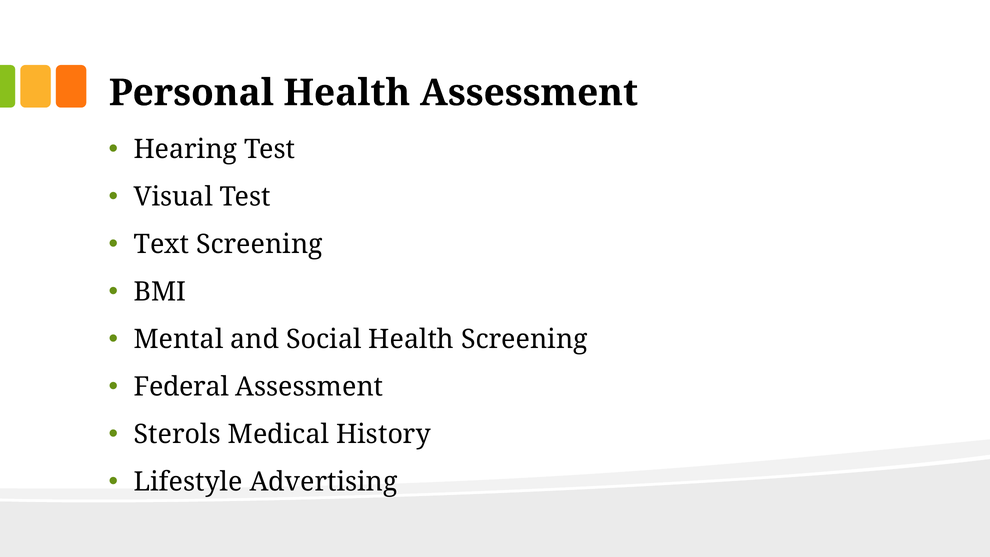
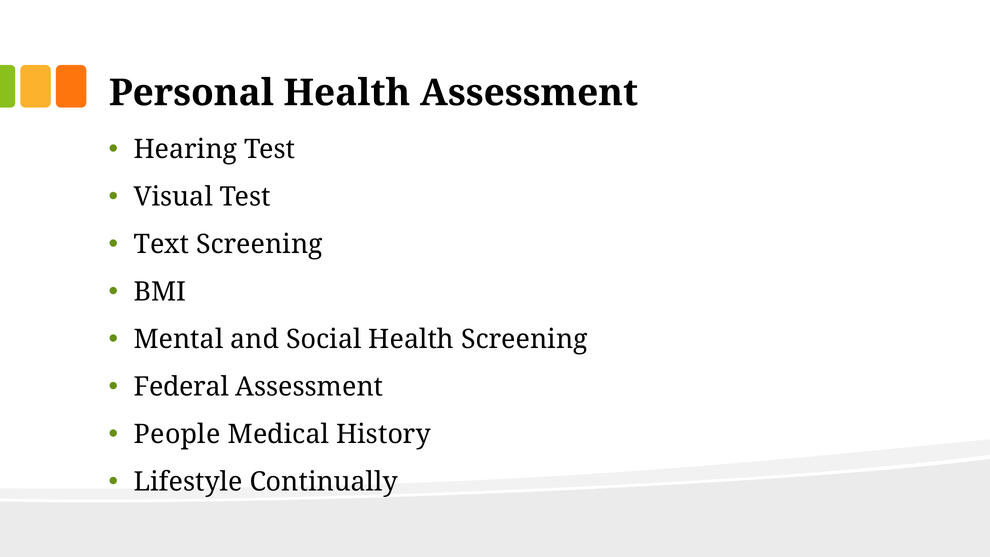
Sterols: Sterols -> People (177, 434)
Advertising: Advertising -> Continually (324, 482)
